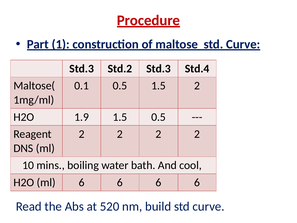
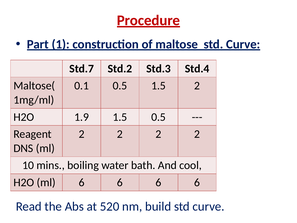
Std.3: Std.3 -> Std.7 (82, 69)
